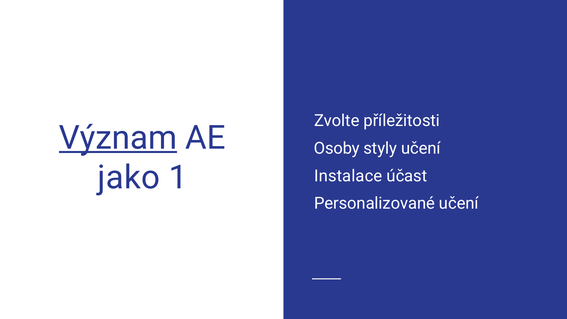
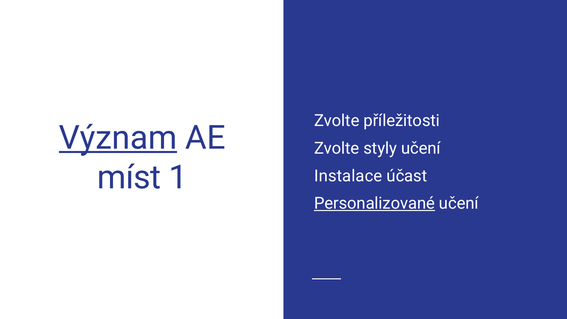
Osoby: Osoby -> Zvolte (337, 148)
jako: jako -> míst (129, 177)
Personalizované underline: none -> present (374, 203)
